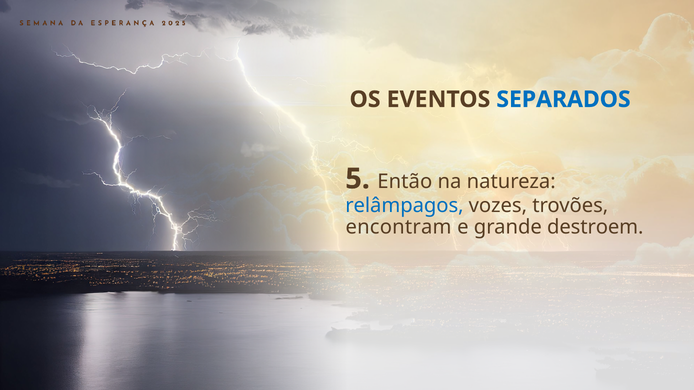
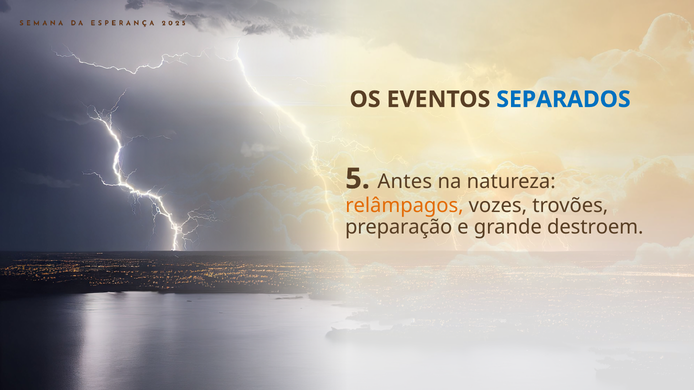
Então: Então -> Antes (405, 182)
relâmpagos colour: blue -> orange (404, 206)
encontram: encontram -> preparação (399, 227)
